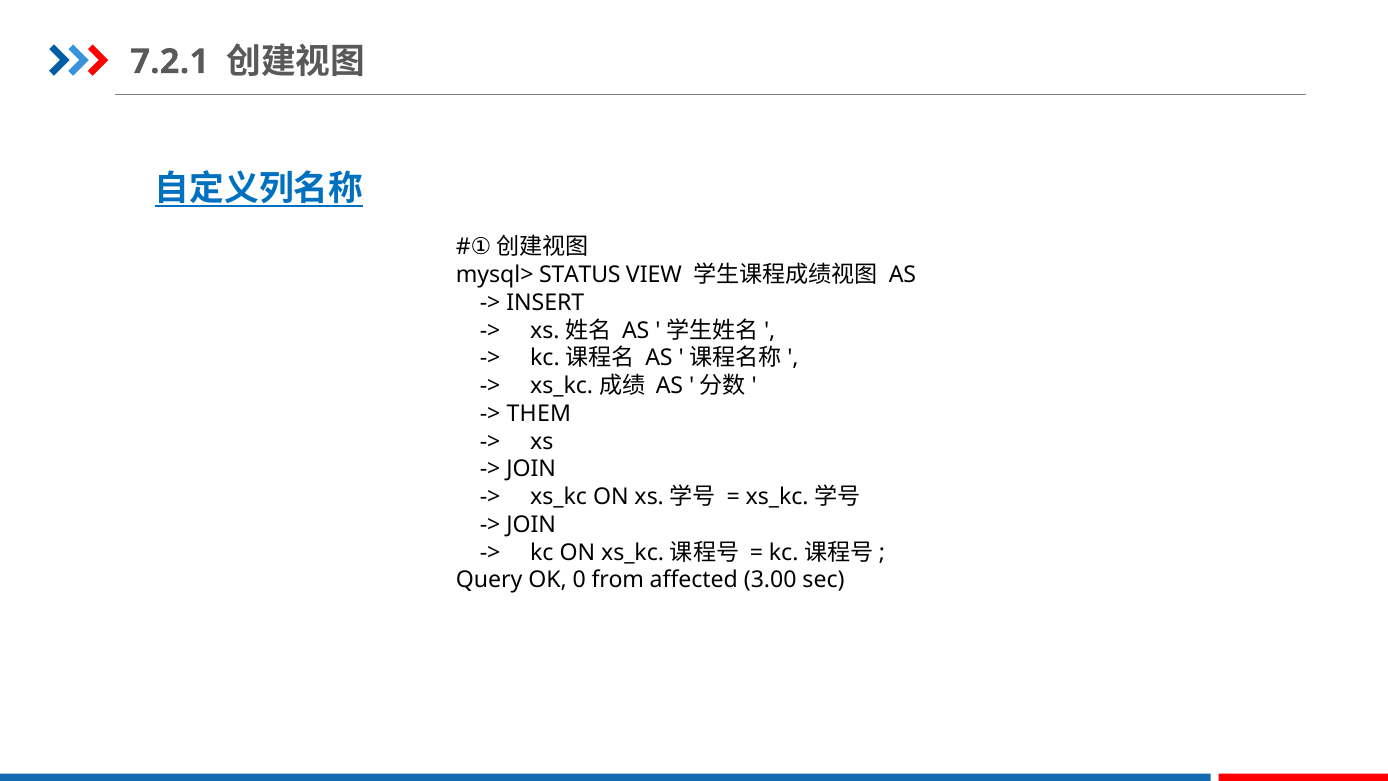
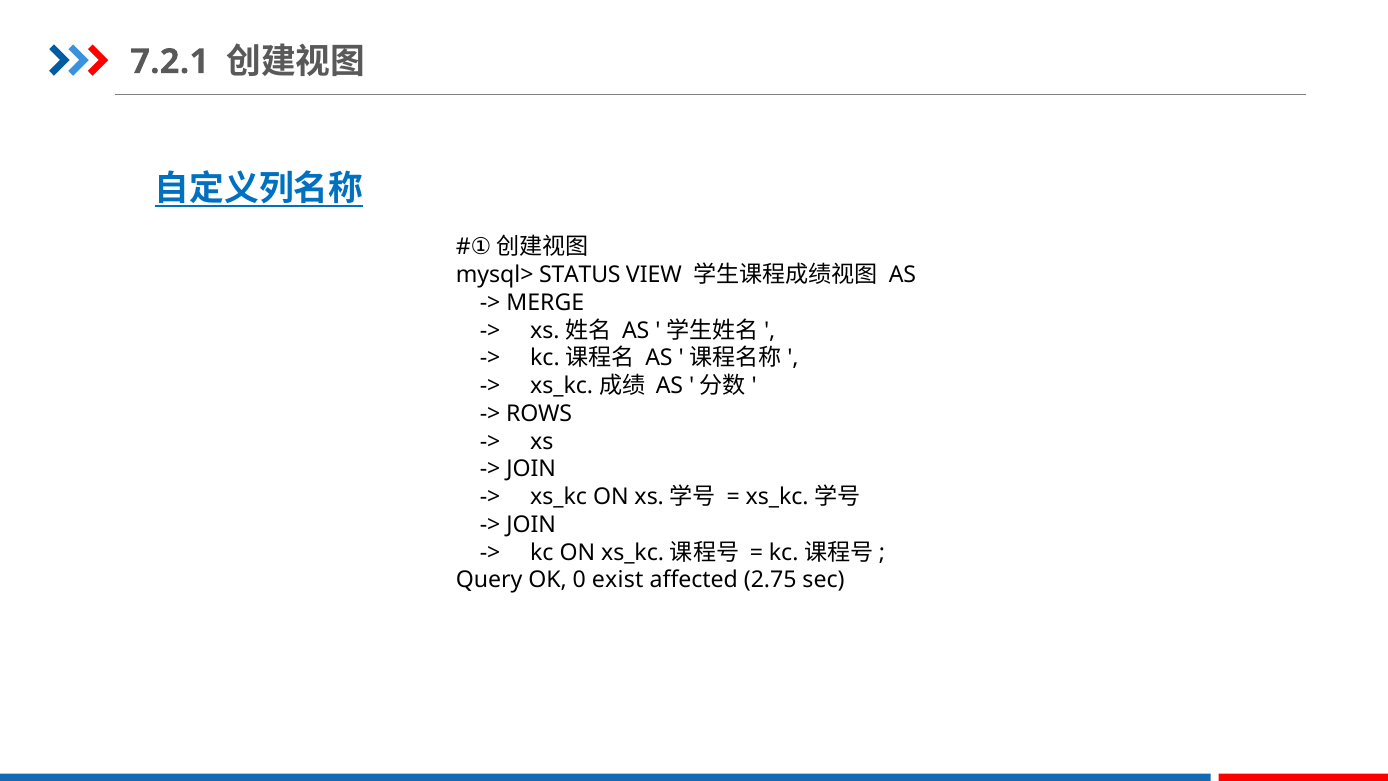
INSERT: INSERT -> MERGE (545, 303)
THEM: THEM -> ROWS (539, 414)
from: from -> exist (618, 580)
3.00: 3.00 -> 2.75 (770, 580)
